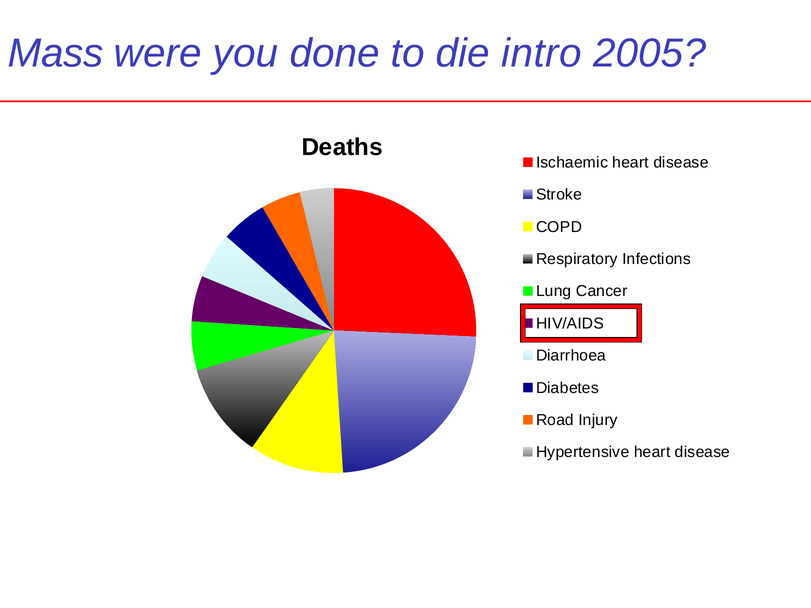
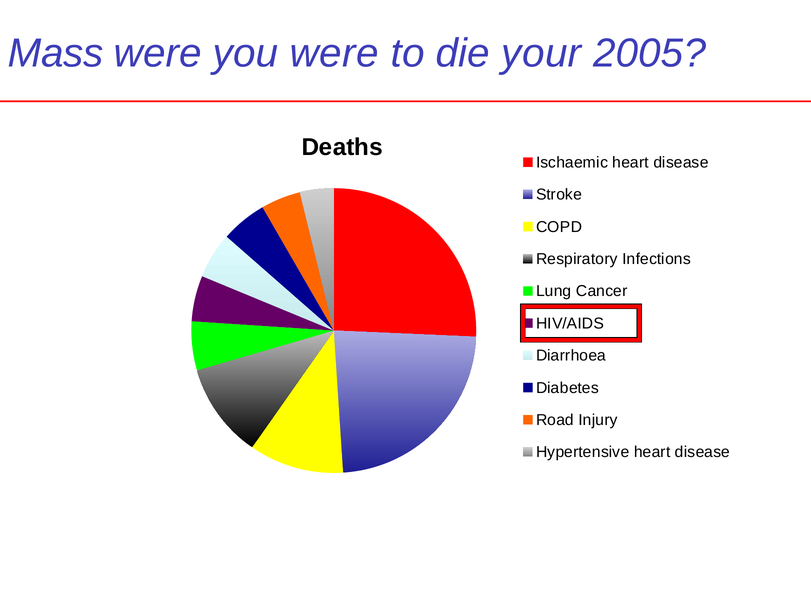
you done: done -> were (334, 54)
intro: intro -> your (541, 54)
